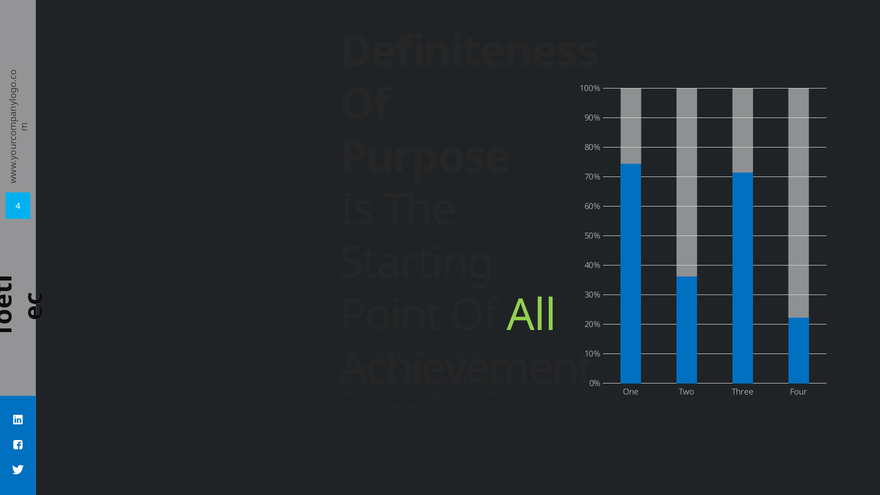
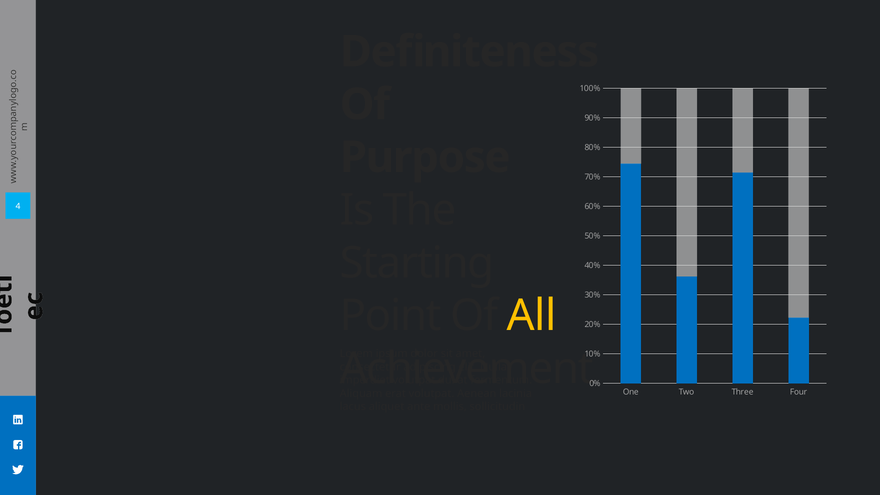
All colour: light green -> yellow (531, 316)
